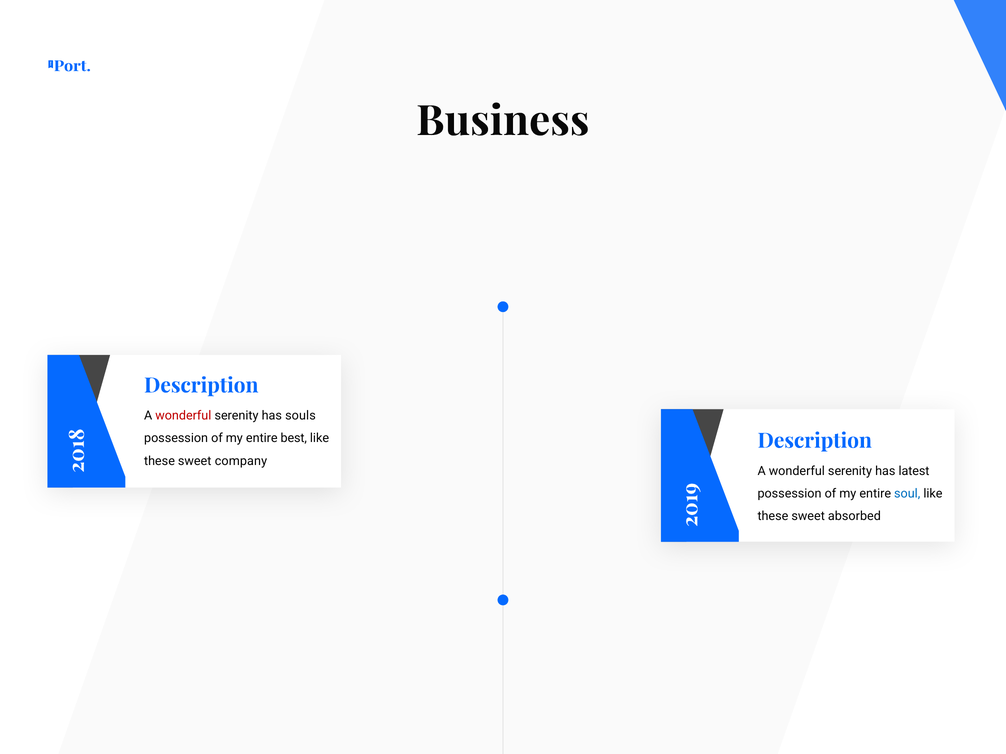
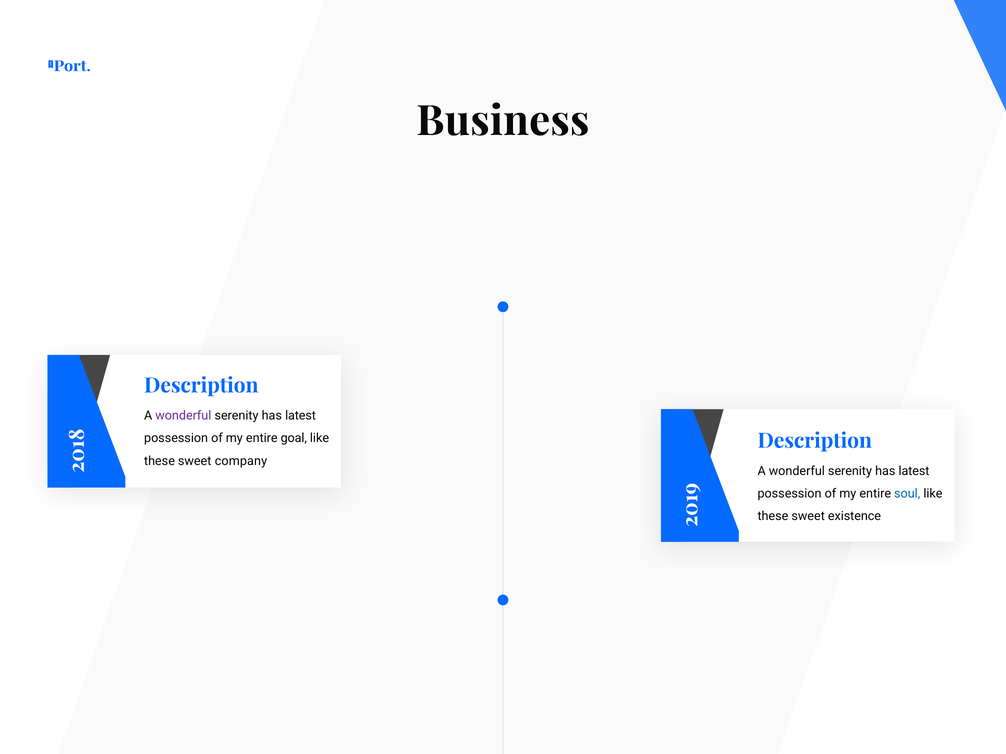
wonderful colour: red -> purple (183, 416)
souls: souls -> latest (301, 416)
best: best -> goal (294, 439)
absorbed: absorbed -> existence (854, 517)
